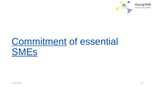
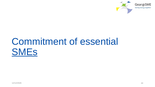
Commitment underline: present -> none (39, 42)
